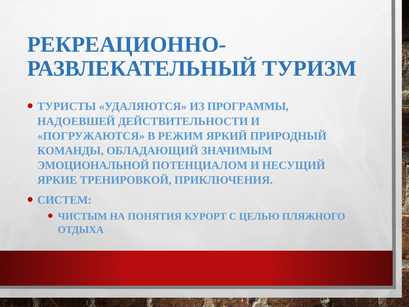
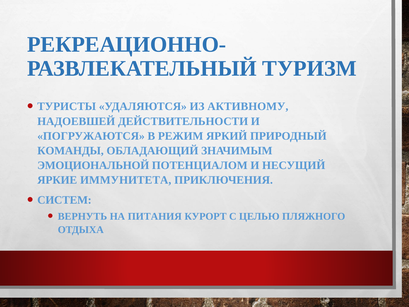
ПРОГРАММЫ: ПРОГРАММЫ -> АКТИВНОМУ (248, 106)
ТРЕНИРОВКОЙ: ТРЕНИРОВКОЙ -> ИММУНИТЕТА (126, 180)
ЧИСТЫМ: ЧИСТЫМ -> ВЕРНУТЬ (82, 216)
ПОНЯТИЯ: ПОНЯТИЯ -> ПИТАНИЯ (155, 216)
